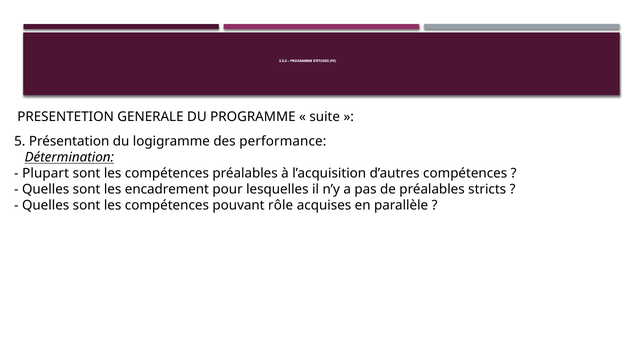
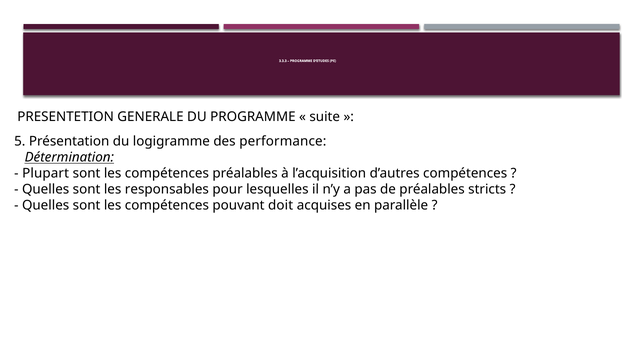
encadrement: encadrement -> responsables (167, 189)
rôle: rôle -> doit (281, 205)
